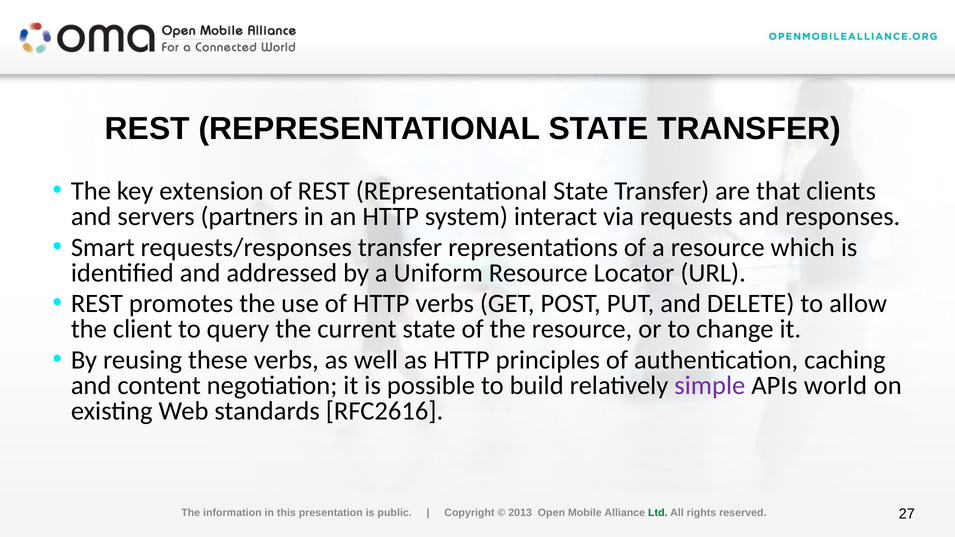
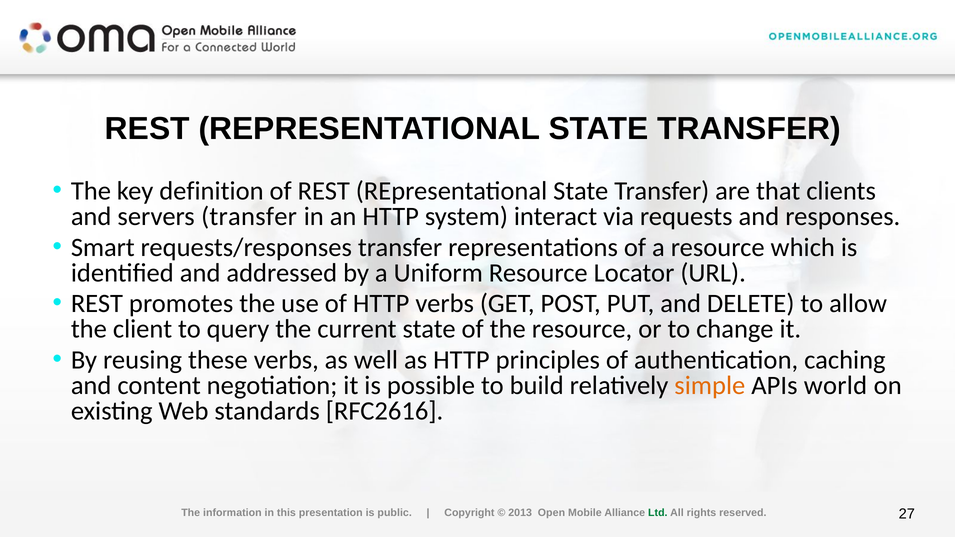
extension: extension -> definition (211, 191)
servers partners: partners -> transfer (249, 217)
simple colour: purple -> orange (710, 386)
